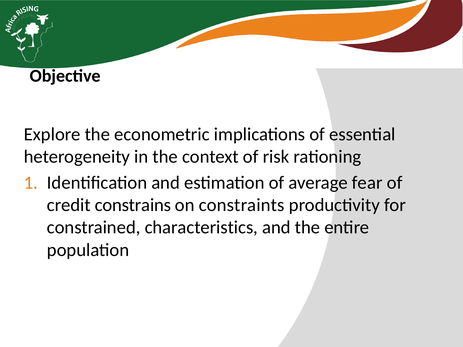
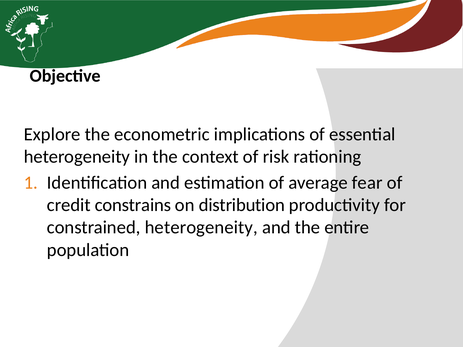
constraints: constraints -> distribution (242, 205)
constrained characteristics: characteristics -> heterogeneity (201, 228)
